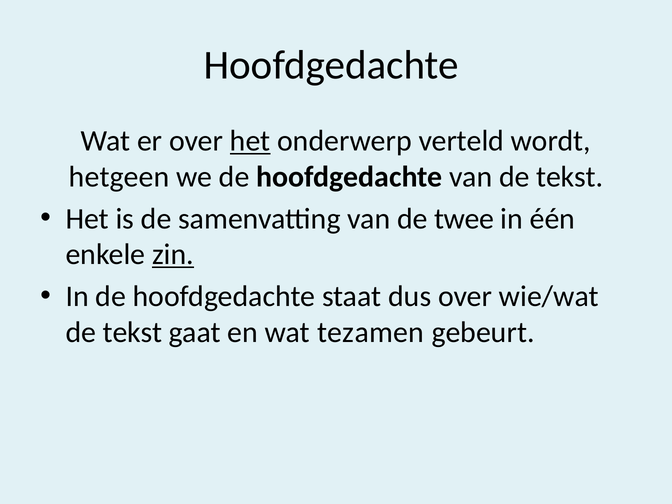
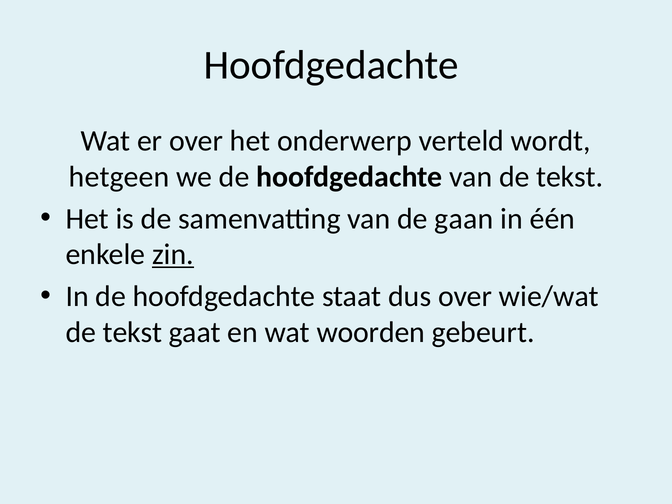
het underline: present -> none (250, 141)
twee: twee -> gaan (464, 219)
tezamen: tezamen -> woorden (371, 332)
